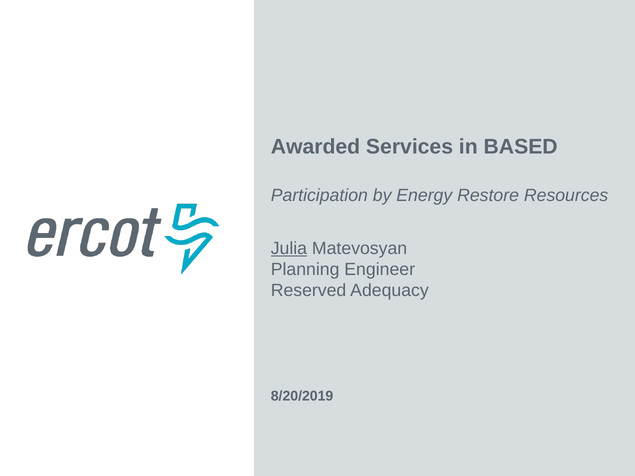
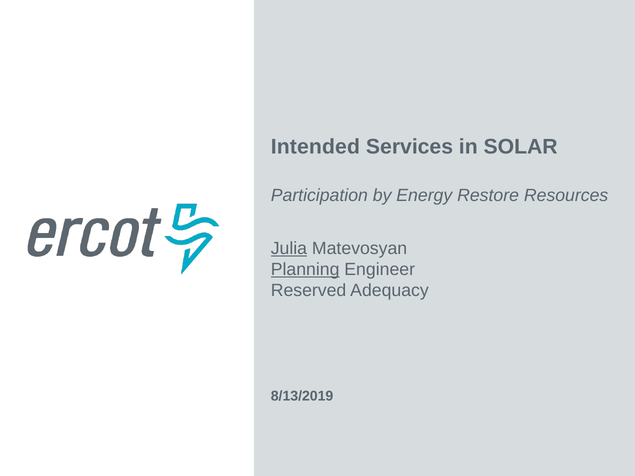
Awarded: Awarded -> Intended (315, 147)
BASED: BASED -> SOLAR (521, 147)
Planning underline: none -> present (305, 270)
8/20/2019: 8/20/2019 -> 8/13/2019 (302, 396)
